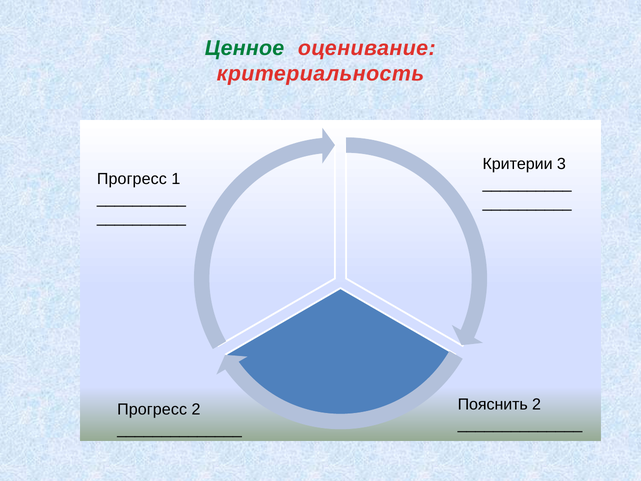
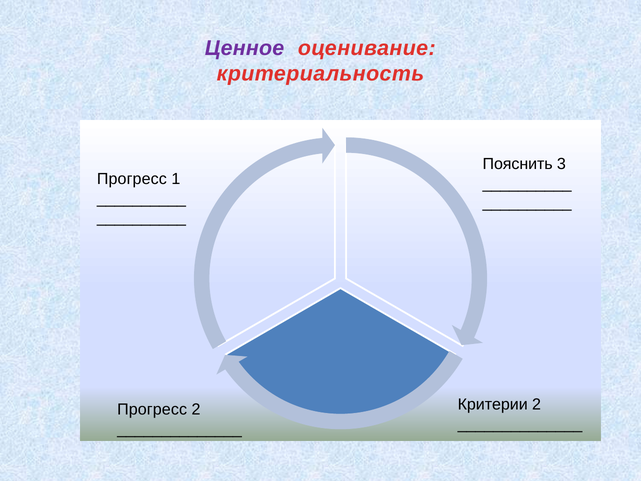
Ценное colour: green -> purple (245, 48)
Критерии: Критерии -> Пояснить (518, 164)
Пояснить: Пояснить -> Критерии (493, 404)
